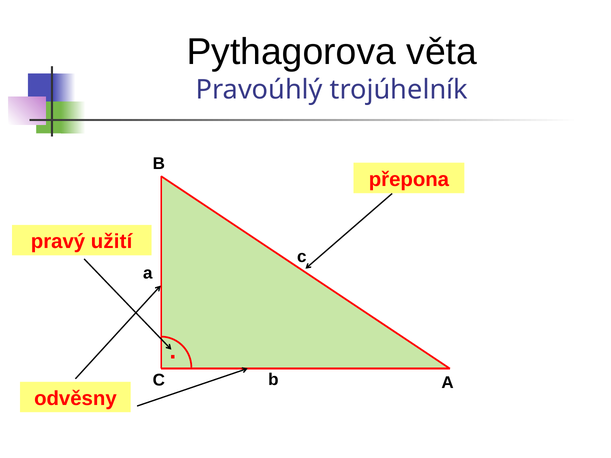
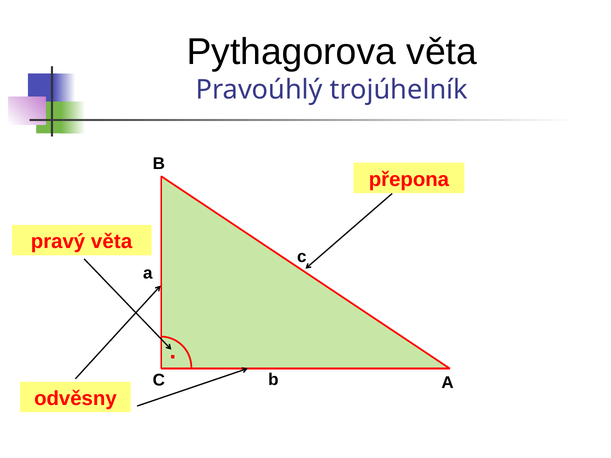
pravý užití: užití -> věta (112, 242)
